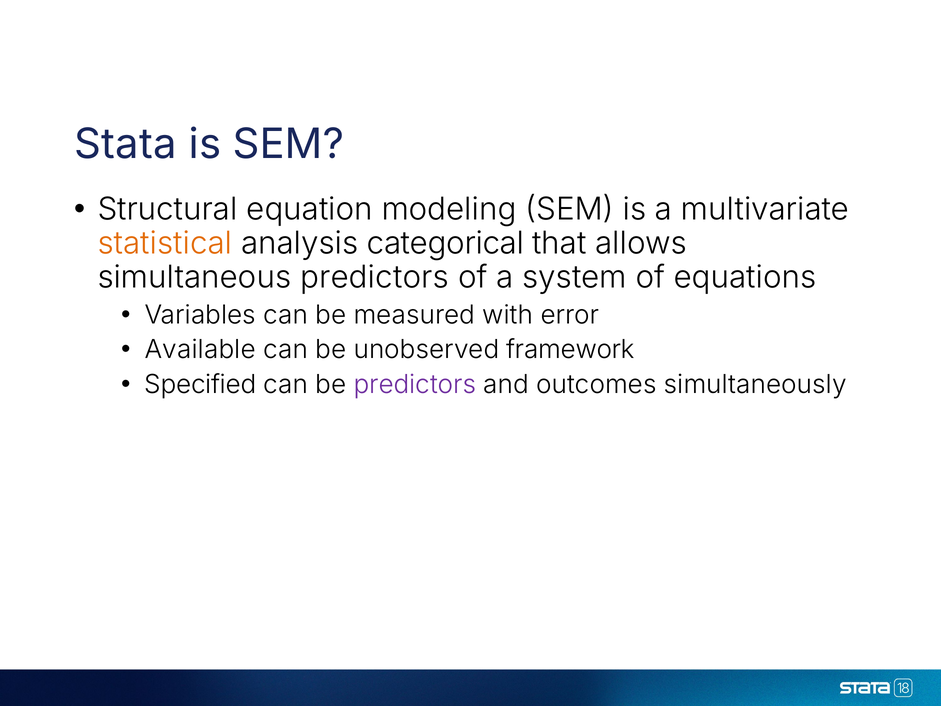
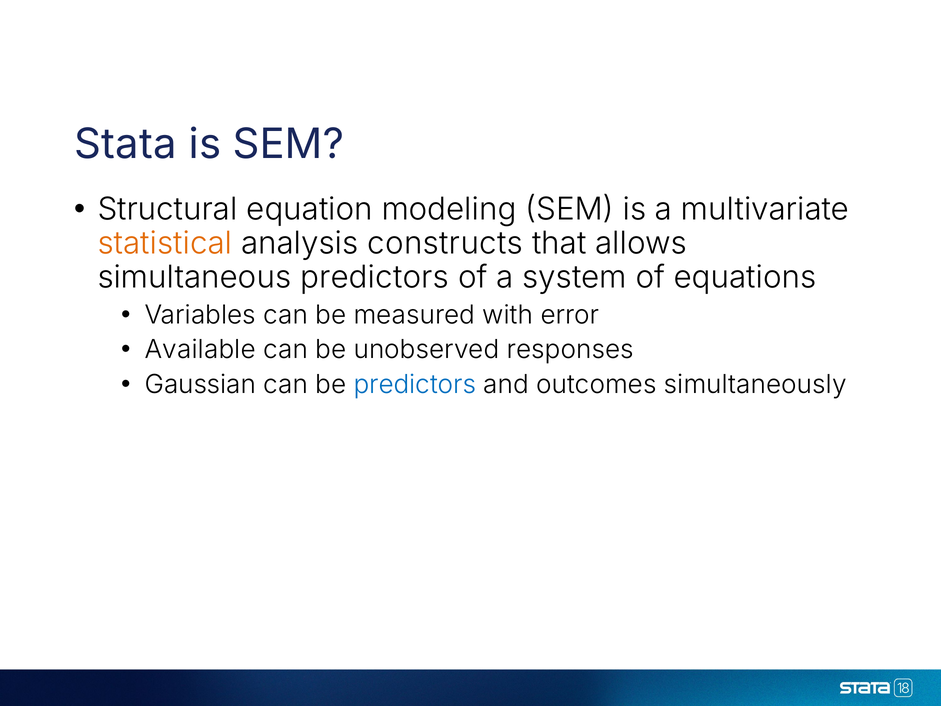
categorical: categorical -> constructs (445, 243)
framework: framework -> responses (570, 350)
Specified: Specified -> Gaussian (200, 384)
predictors colour: purple -> blue (415, 384)
